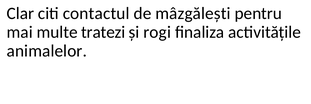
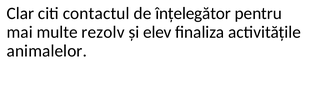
mâzgălești: mâzgălești -> înțelegător (193, 13)
tratezi: tratezi -> rezolv (103, 32)
rogi: rogi -> elev (157, 32)
